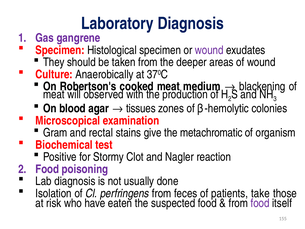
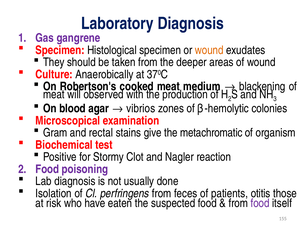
wound colour: purple -> orange (209, 50)
tissues: tissues -> vibrios (141, 108)
take: take -> otitis (261, 193)
